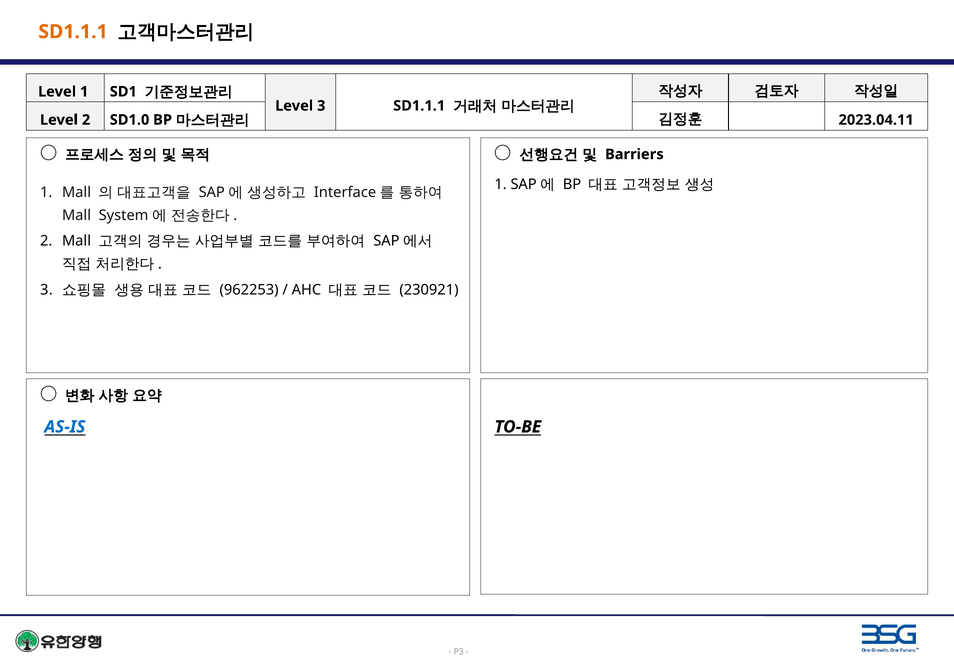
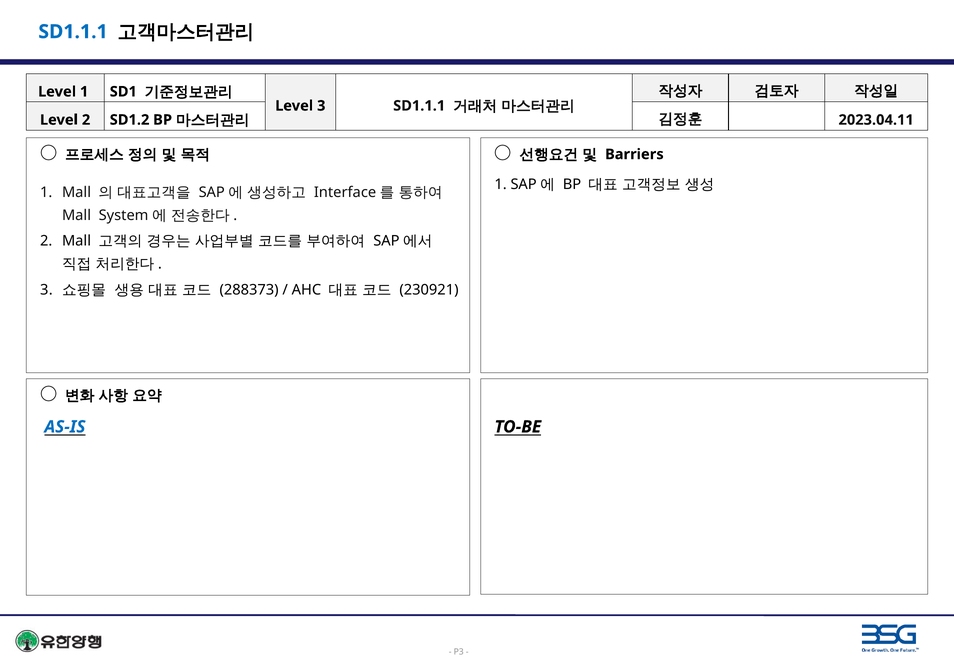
SD1.1.1 colour: orange -> blue (73, 32)
SD1.0: SD1.0 -> SD1.2 (130, 120)
962253: 962253 -> 288373 (249, 290)
